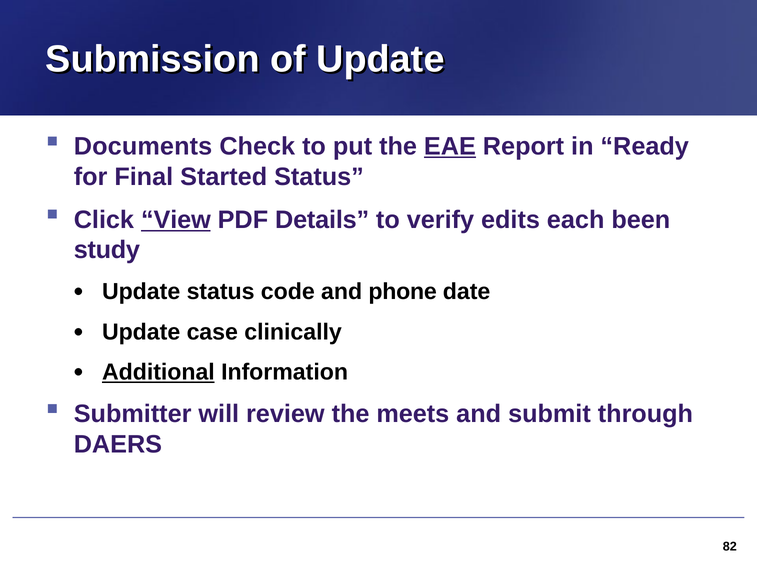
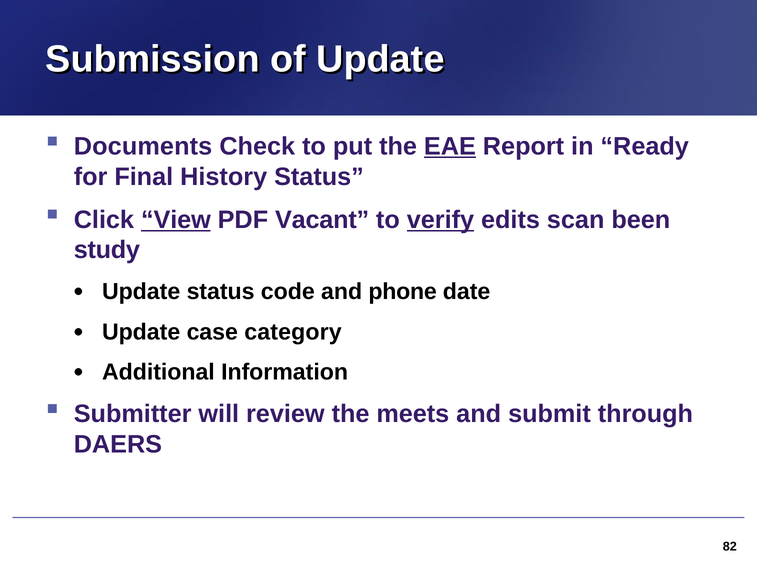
Started: Started -> History (224, 177)
Details: Details -> Vacant (322, 220)
verify underline: none -> present (440, 220)
each: each -> scan (576, 220)
clinically: clinically -> category (293, 332)
Additional underline: present -> none (158, 372)
